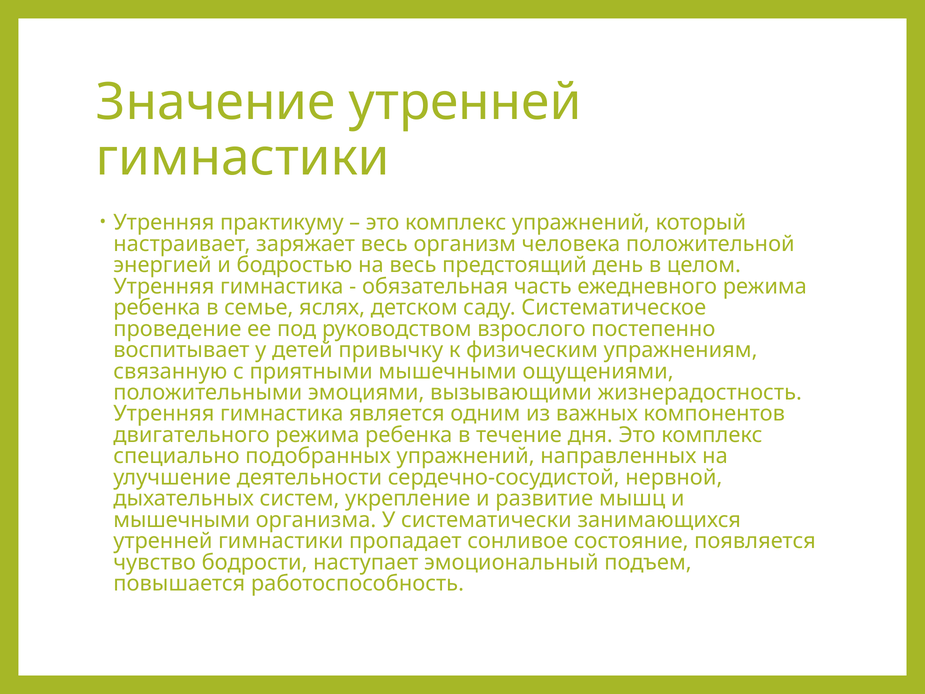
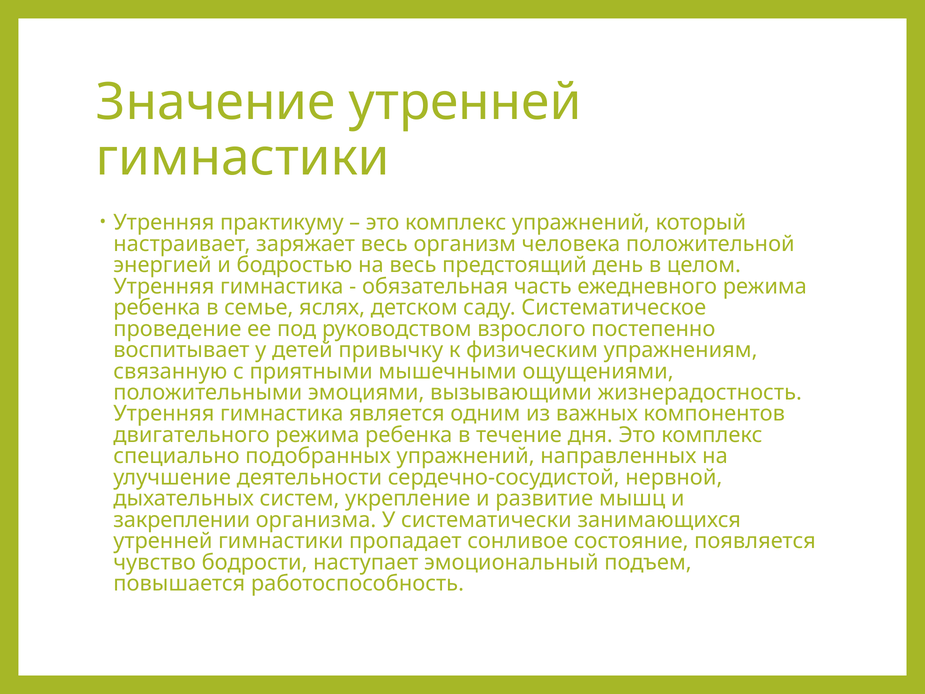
мышечными: мышечными -> закреплении (182, 520)
